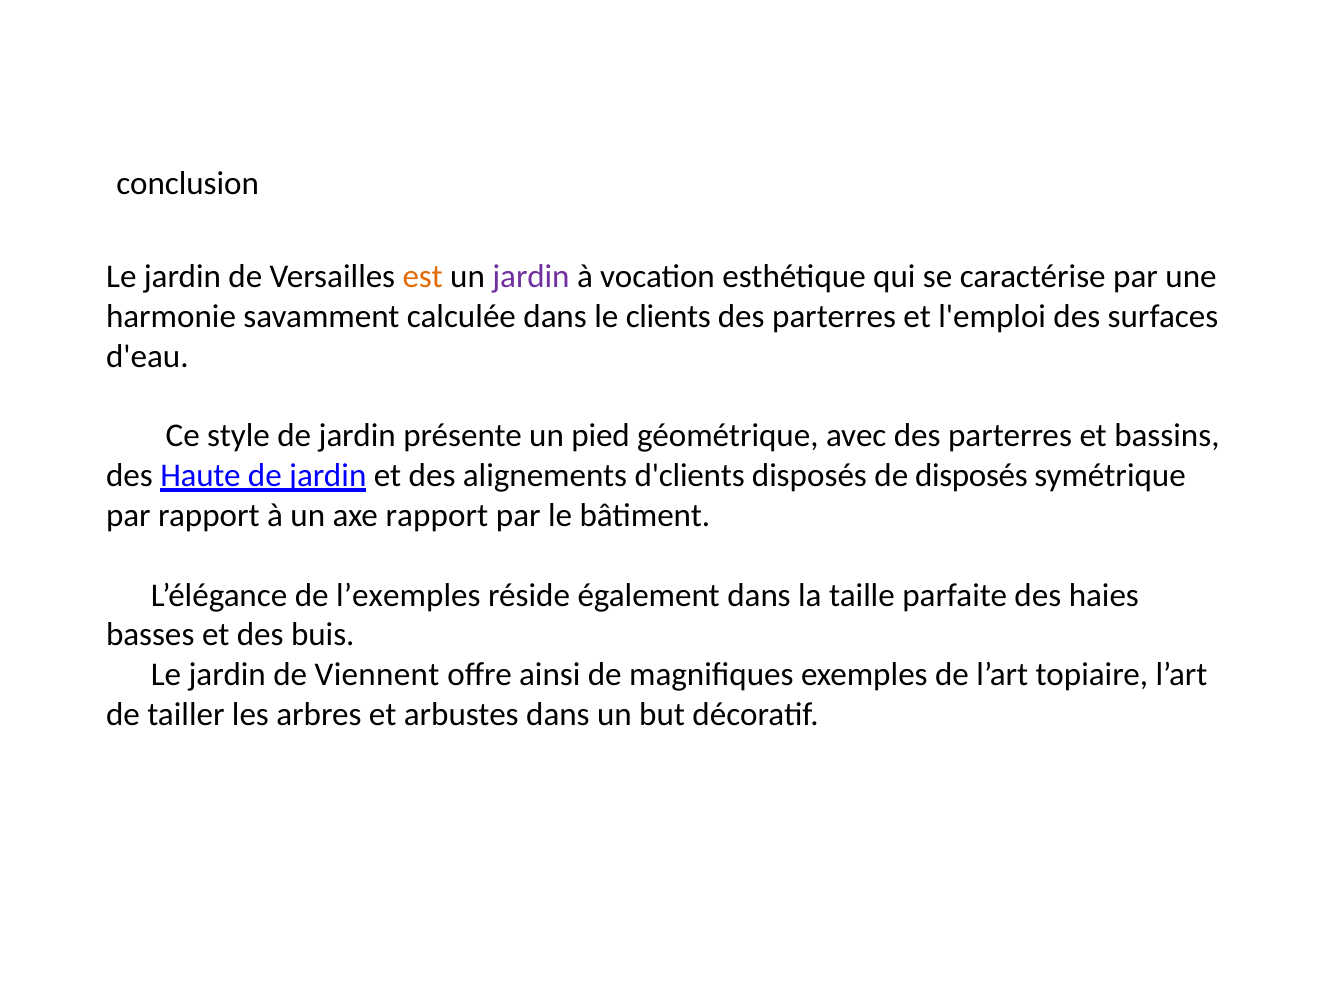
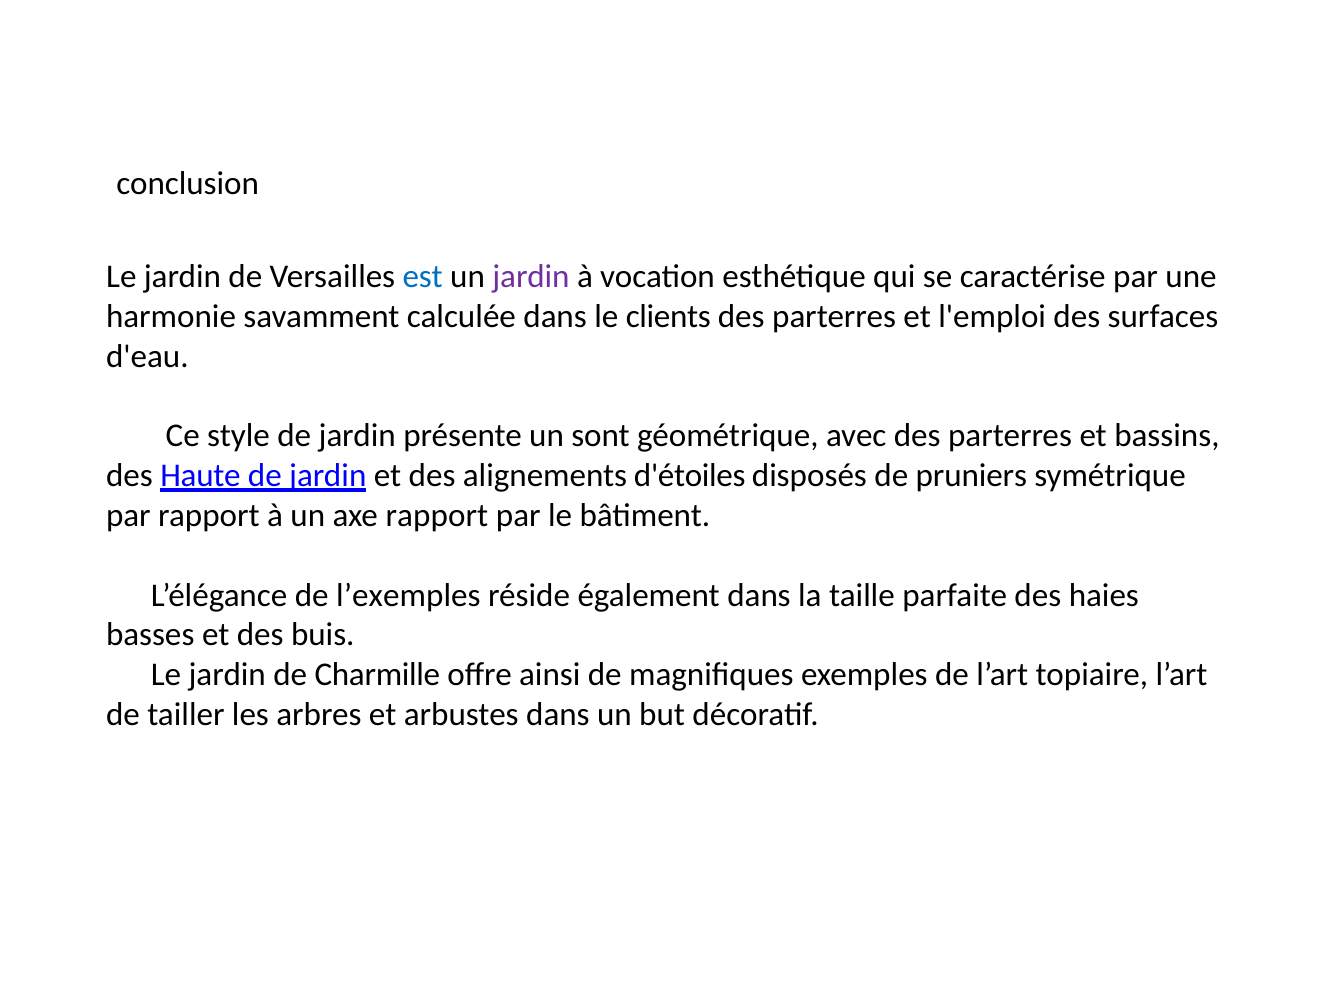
est colour: orange -> blue (423, 277)
pied: pied -> sont (601, 436)
d'clients: d'clients -> d'étoiles (690, 476)
de disposés: disposés -> pruniers (971, 476)
Viennent: Viennent -> Charmille (377, 675)
